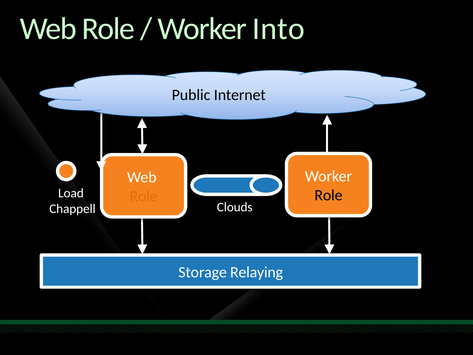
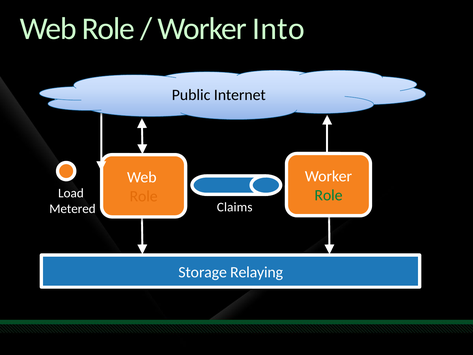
Role colour: black -> green (328, 195)
Clouds: Clouds -> Claims (235, 207)
Chappell: Chappell -> Metered (72, 209)
